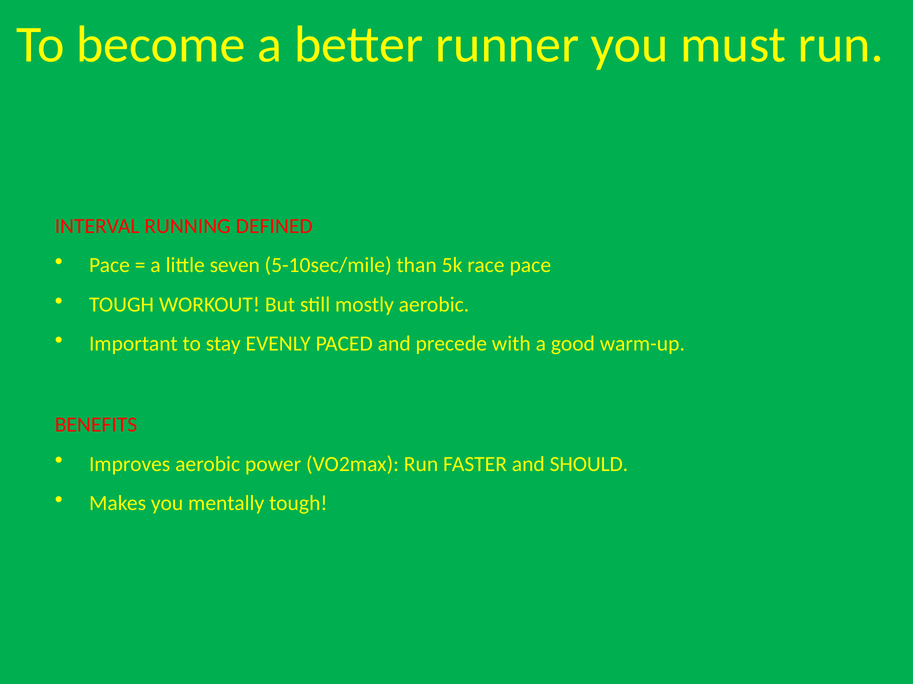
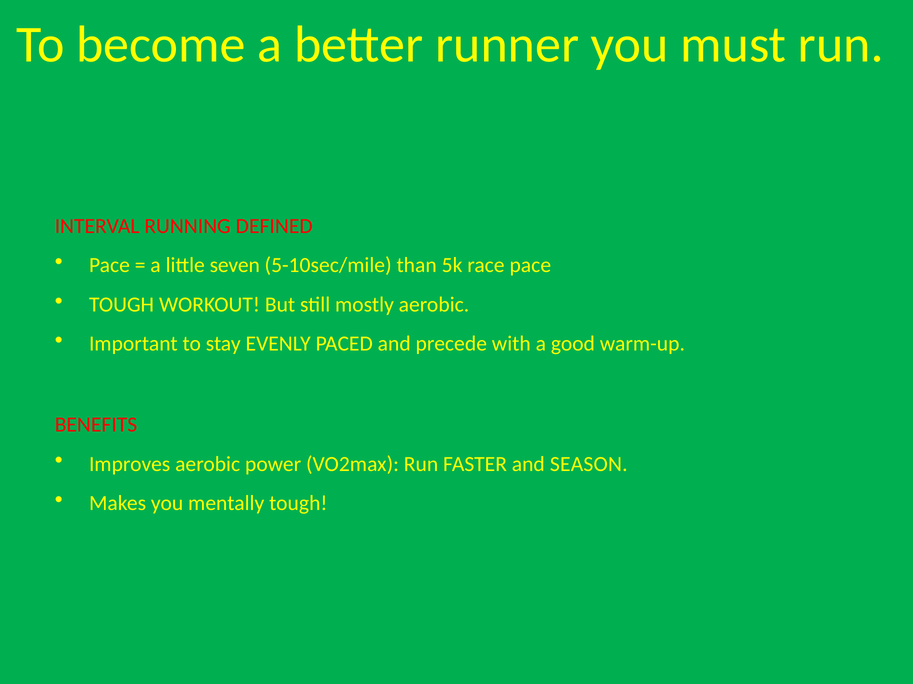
SHOULD: SHOULD -> SEASON (589, 464)
